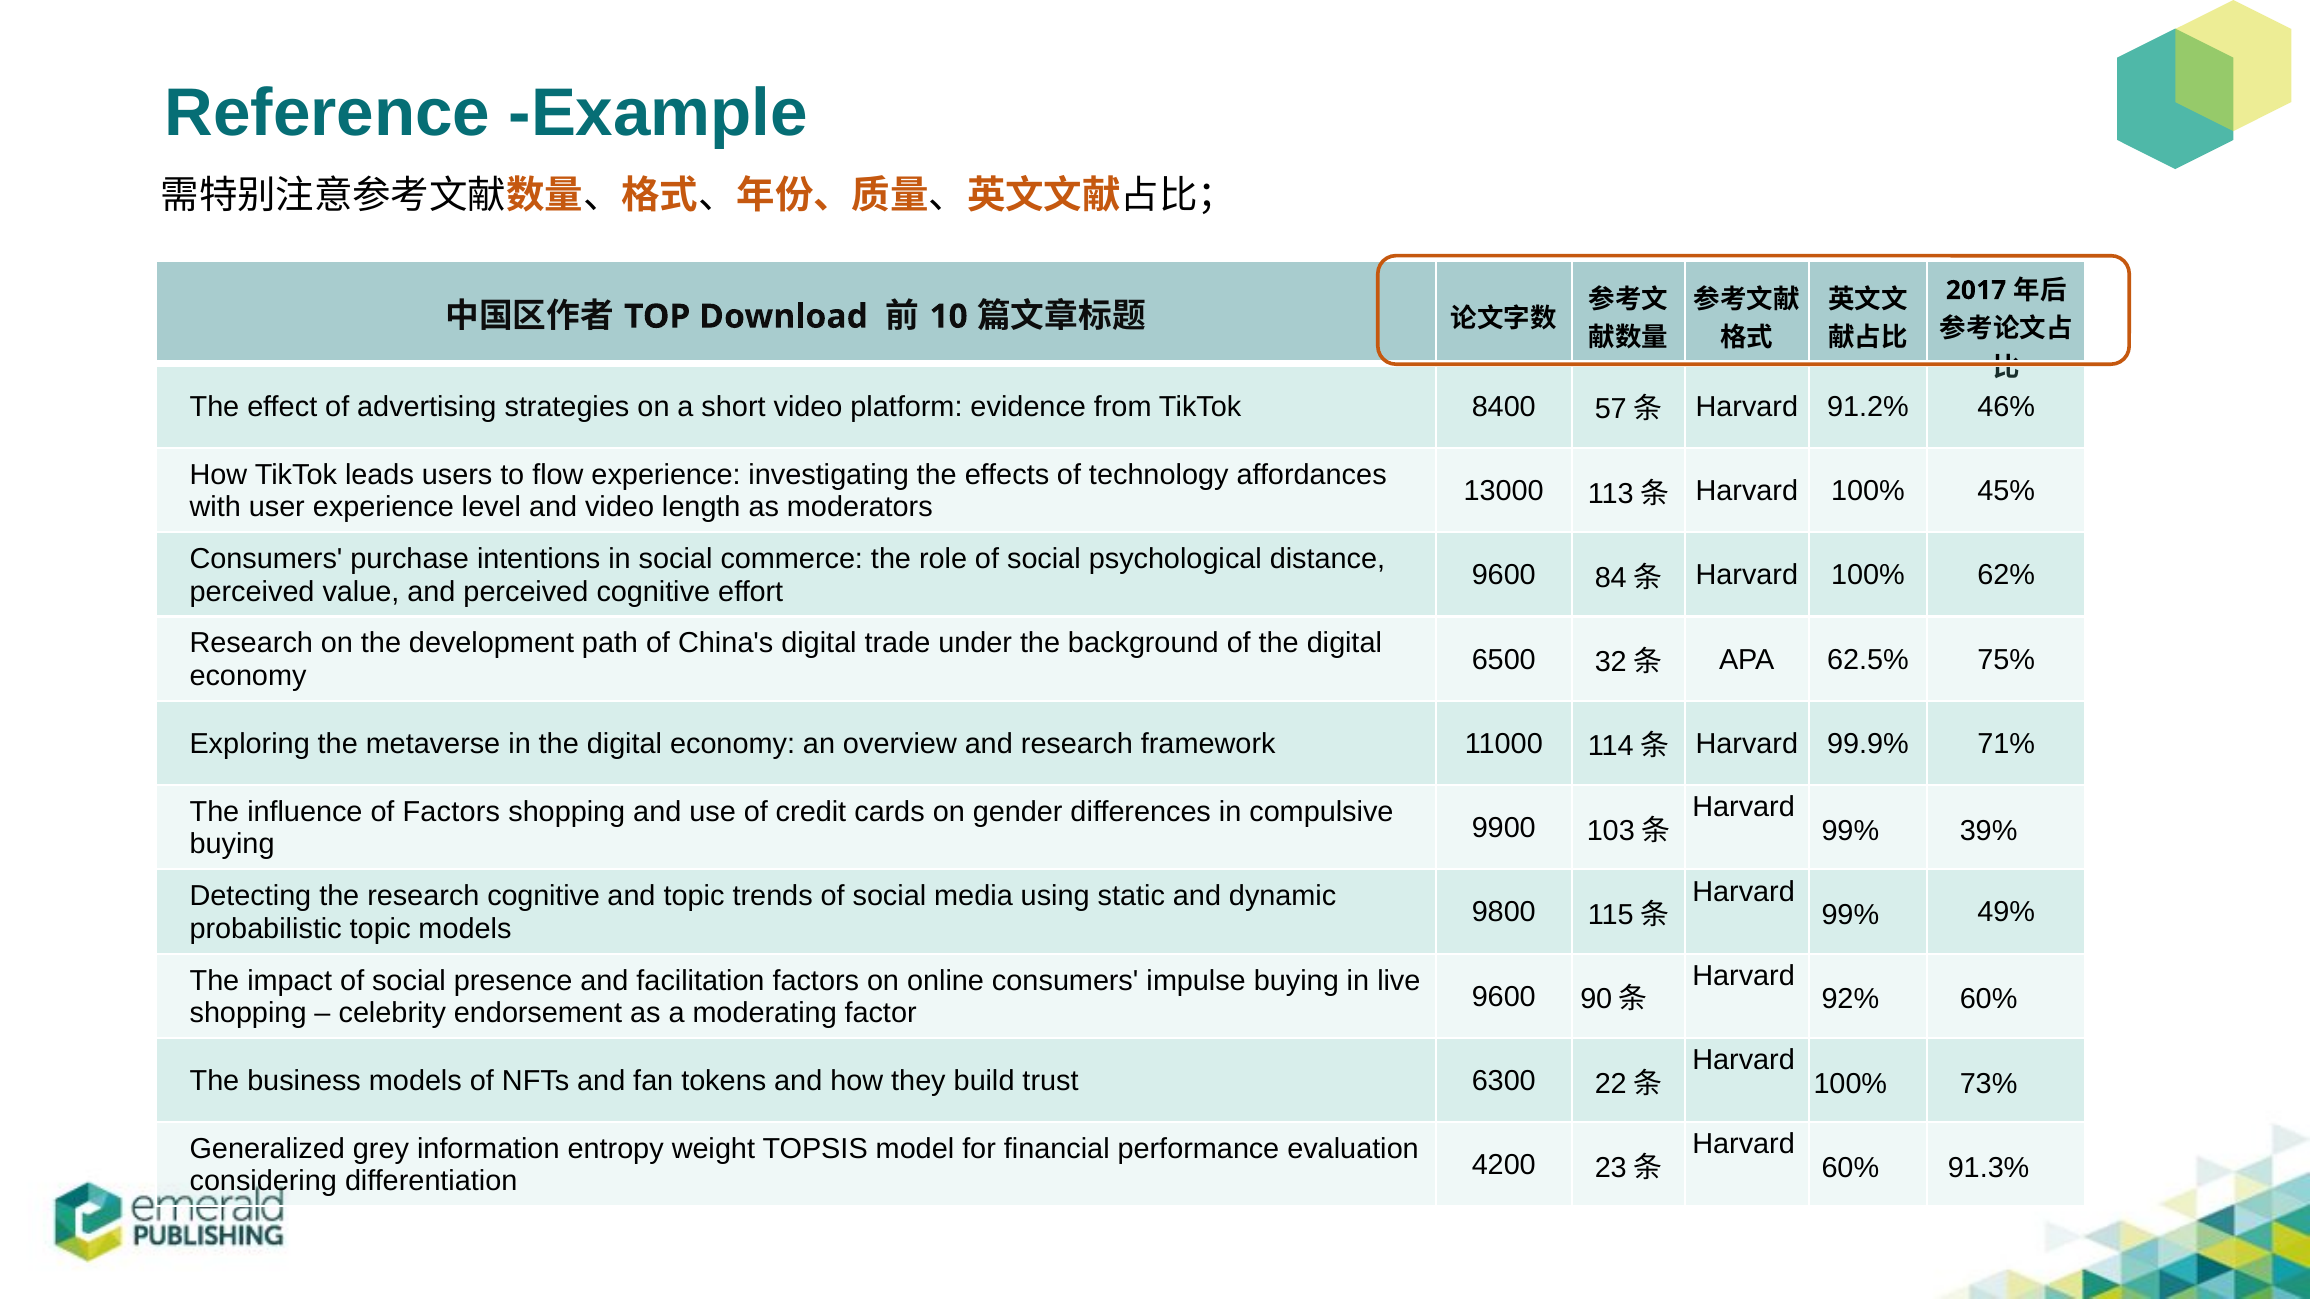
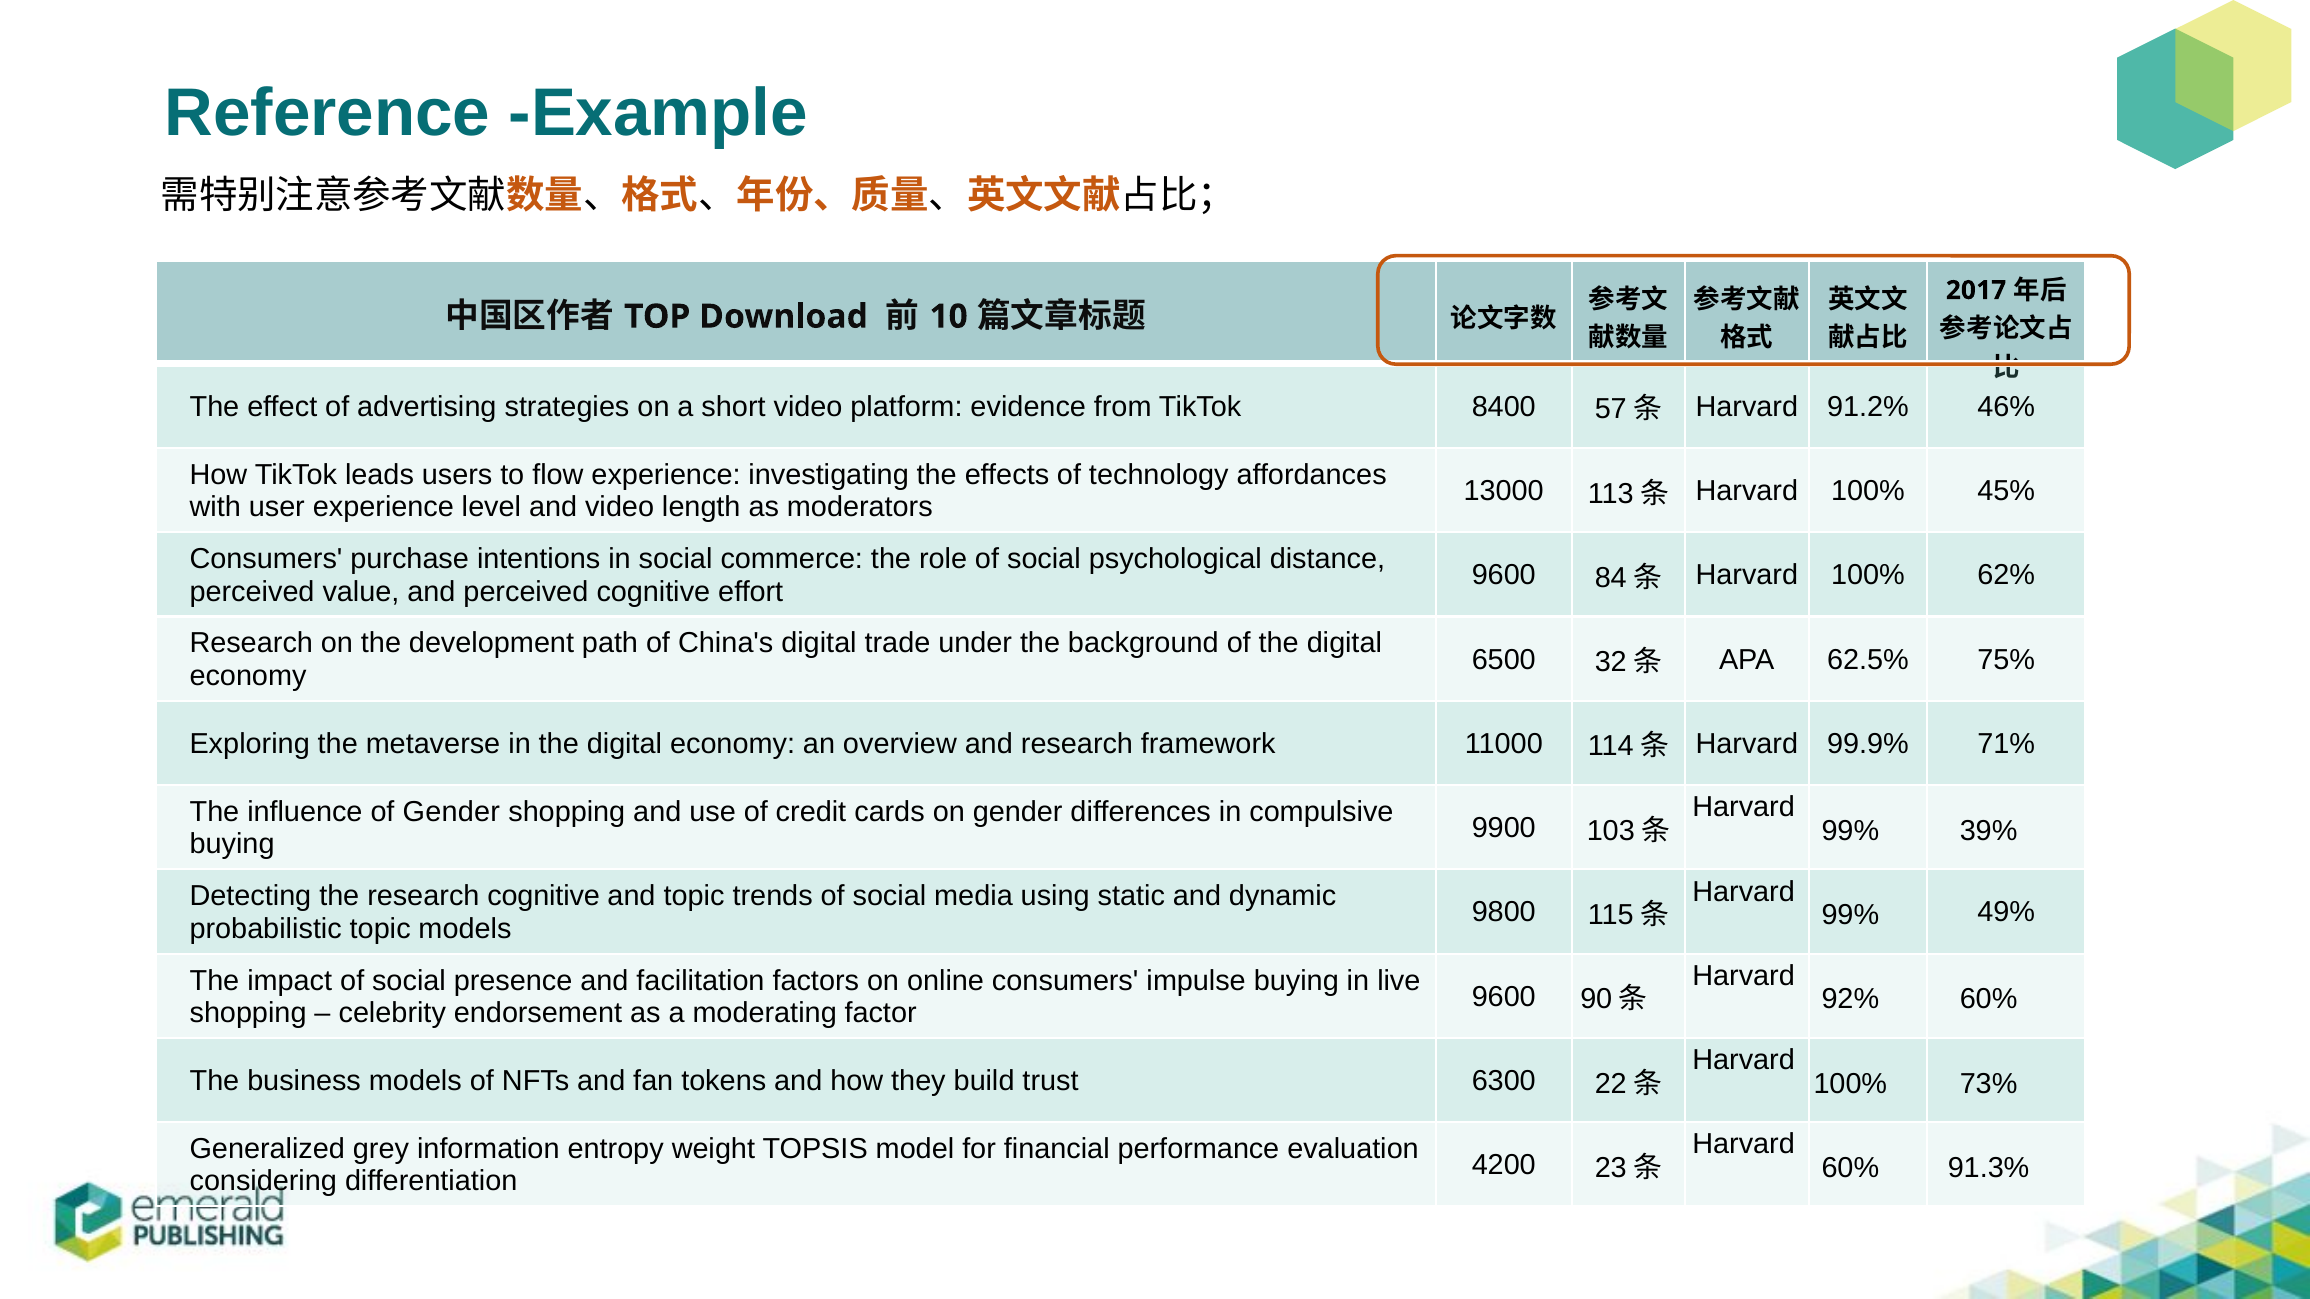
of Factors: Factors -> Gender (451, 812)
